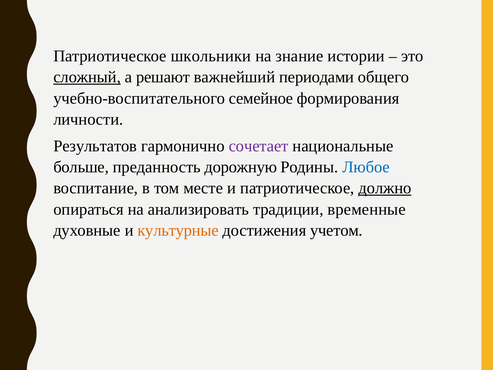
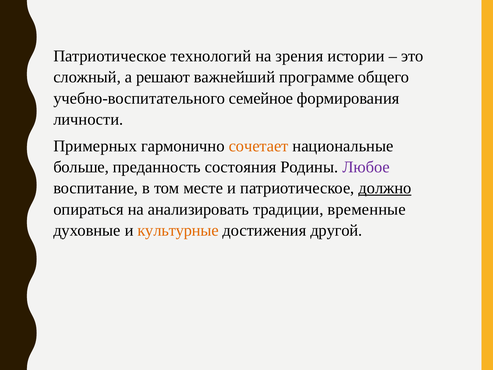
школьники: школьники -> технологий (211, 56)
знание: знание -> зрения (299, 56)
сложный underline: present -> none (87, 77)
периодами: периодами -> программе (317, 77)
Результатов: Результатов -> Примерных (95, 146)
сочетает colour: purple -> orange (259, 146)
дорожную: дорожную -> состояния (241, 167)
Любое colour: blue -> purple (366, 167)
учетом: учетом -> другой (336, 230)
